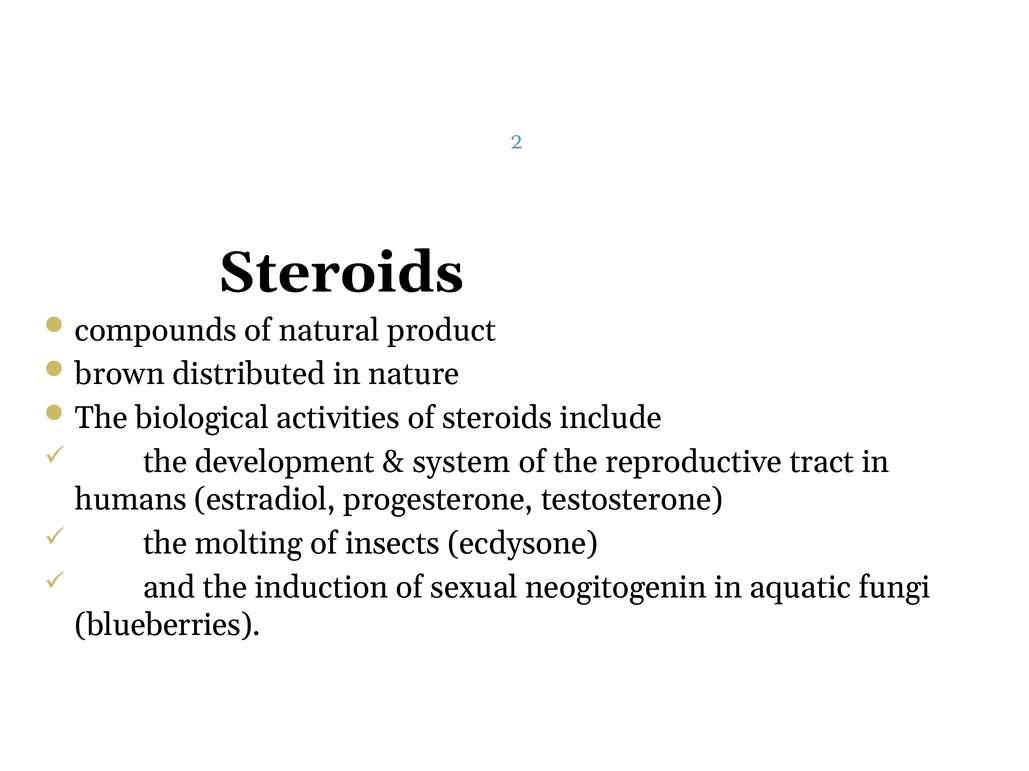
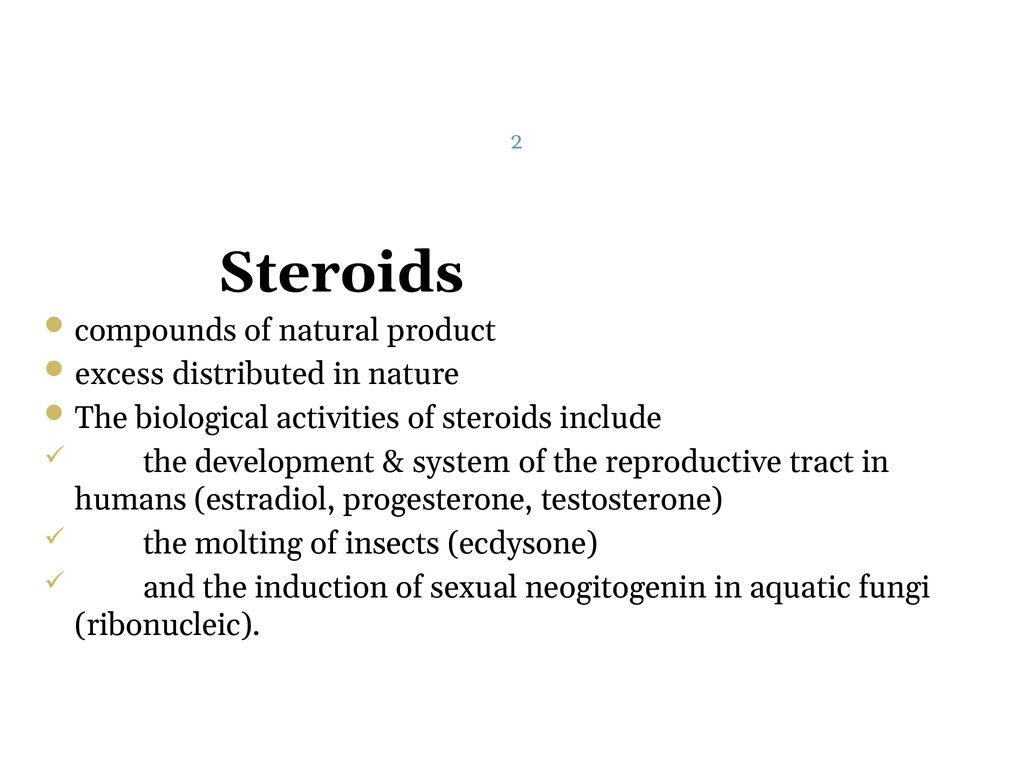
brown: brown -> excess (120, 374)
blueberries: blueberries -> ribonucleic (168, 626)
